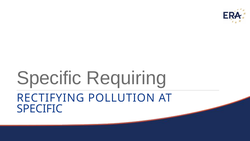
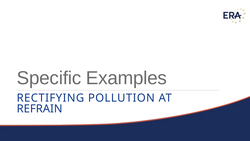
Requiring: Requiring -> Examples (126, 78)
SPECIFIC: SPECIFIC -> REFRAIN (40, 109)
